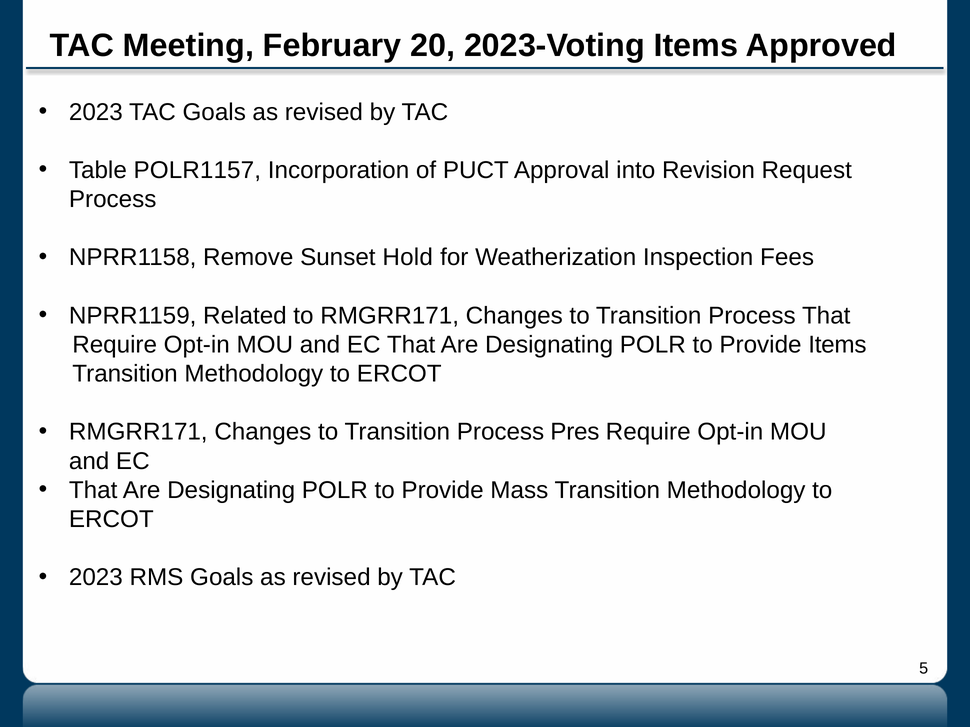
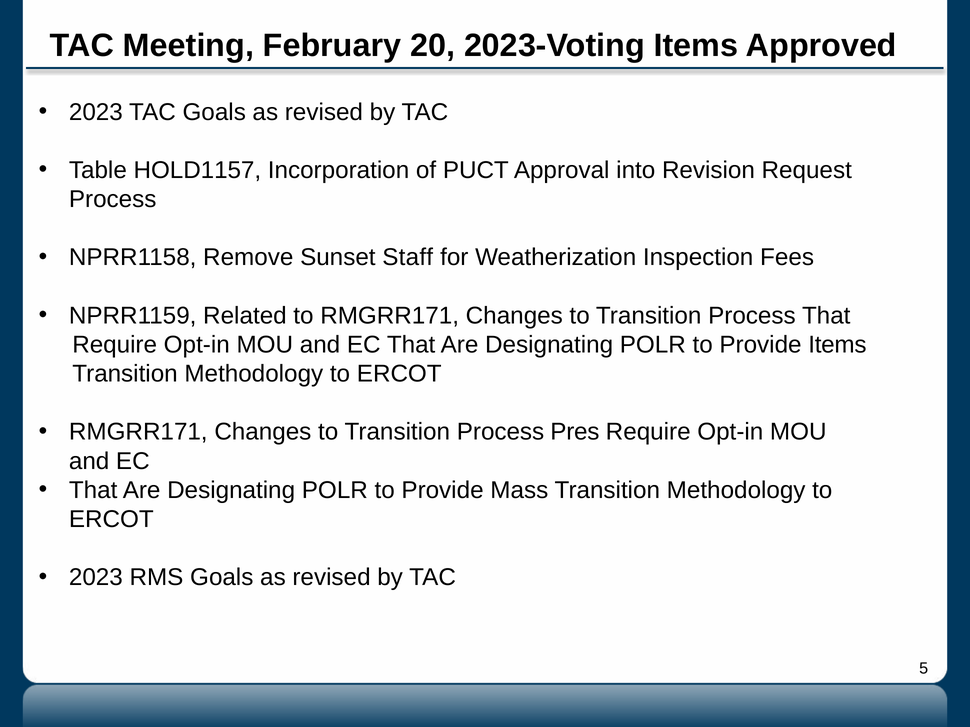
POLR1157: POLR1157 -> HOLD1157 (197, 170)
Hold: Hold -> Staff (408, 258)
